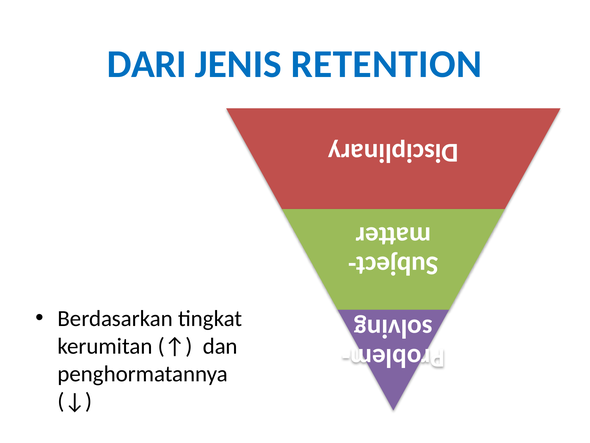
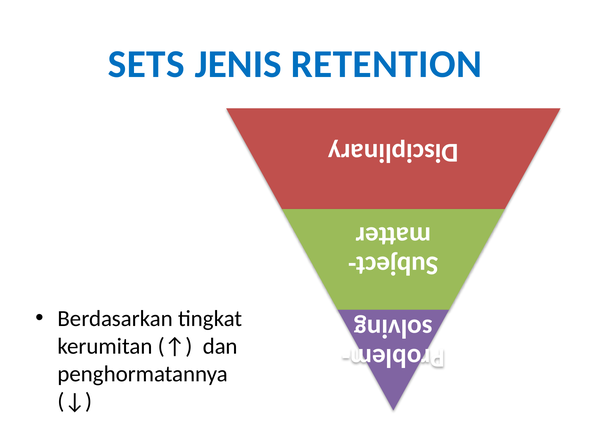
DARI: DARI -> SETS (146, 64)
